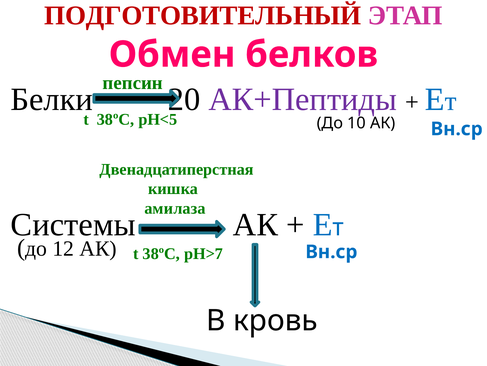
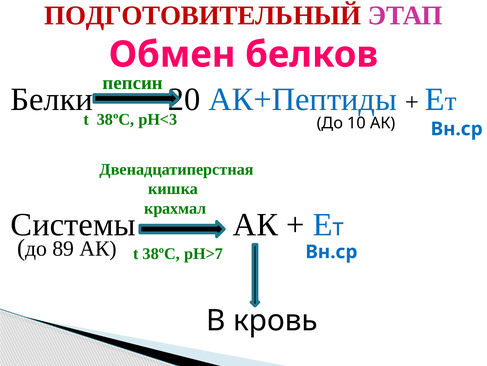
АК+Пептиды colour: purple -> blue (303, 99)
рН<5: рН<5 -> рН<3 (158, 119)
амилаза: амилаза -> крахмал (175, 208)
12: 12 -> 89 (63, 248)
